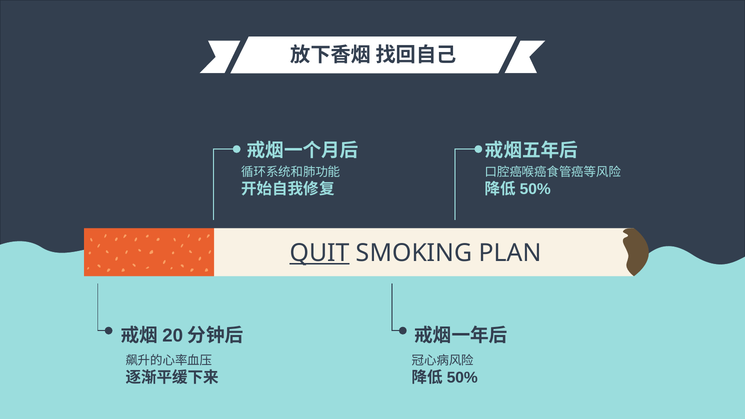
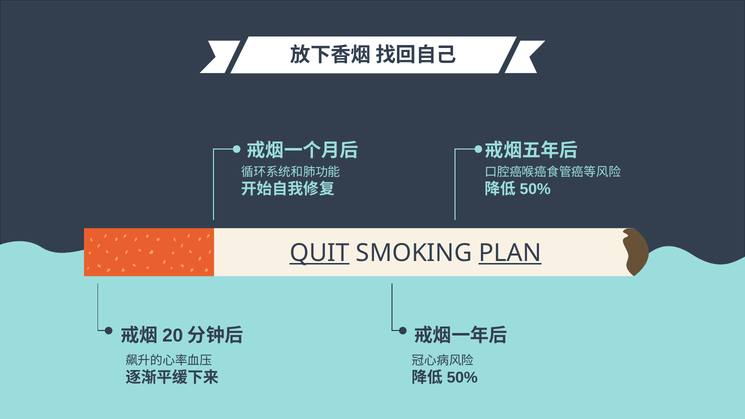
PLAN underline: none -> present (510, 253)
